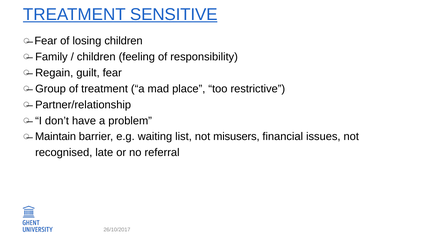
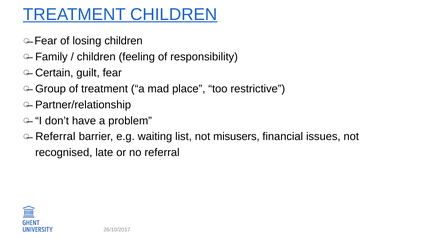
TREATMENT SENSITIVE: SENSITIVE -> CHILDREN (174, 14)
Regain: Regain -> Certain (54, 73)
Maintain: Maintain -> Referral (55, 136)
